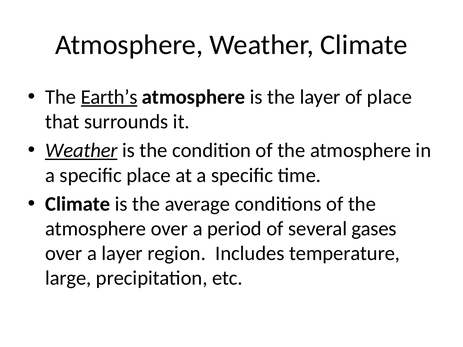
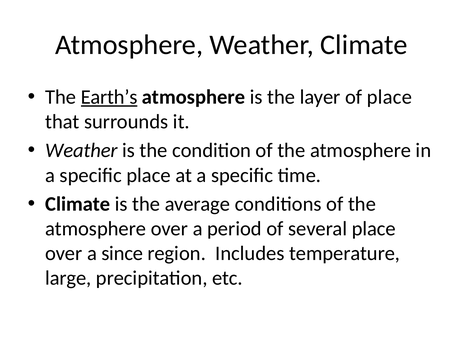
Weather underline: present -> none (81, 151)
several gases: gases -> place (374, 229)
a layer: layer -> since (122, 254)
